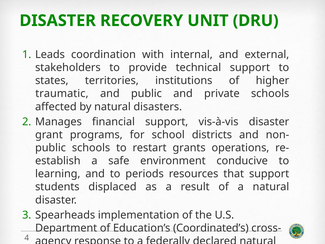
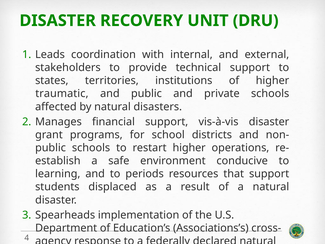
restart grants: grants -> higher (189, 148)
Coordinated’s: Coordinated’s -> Associations’s (211, 228)
